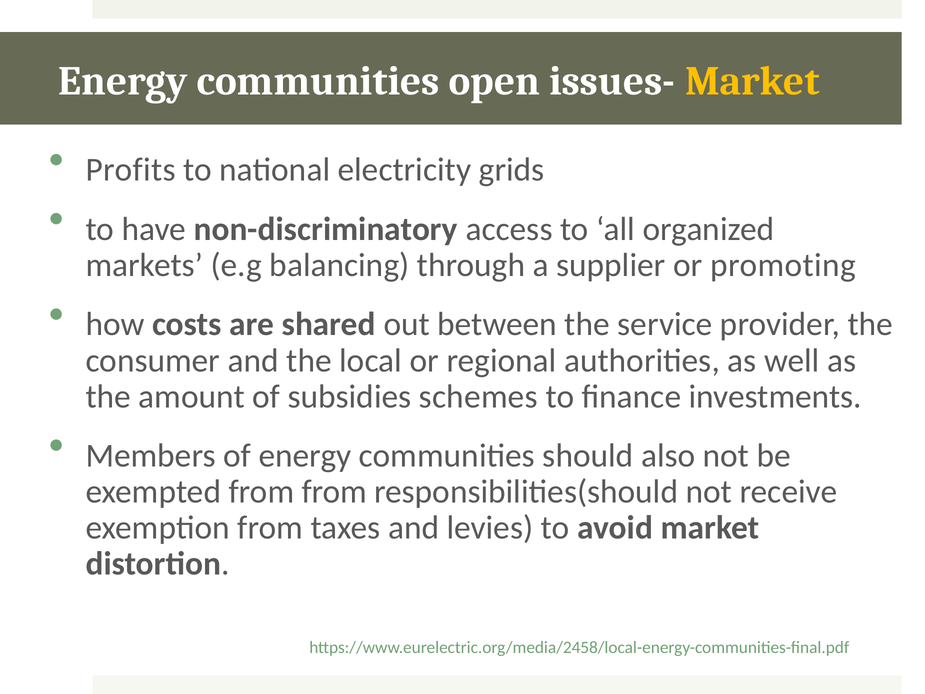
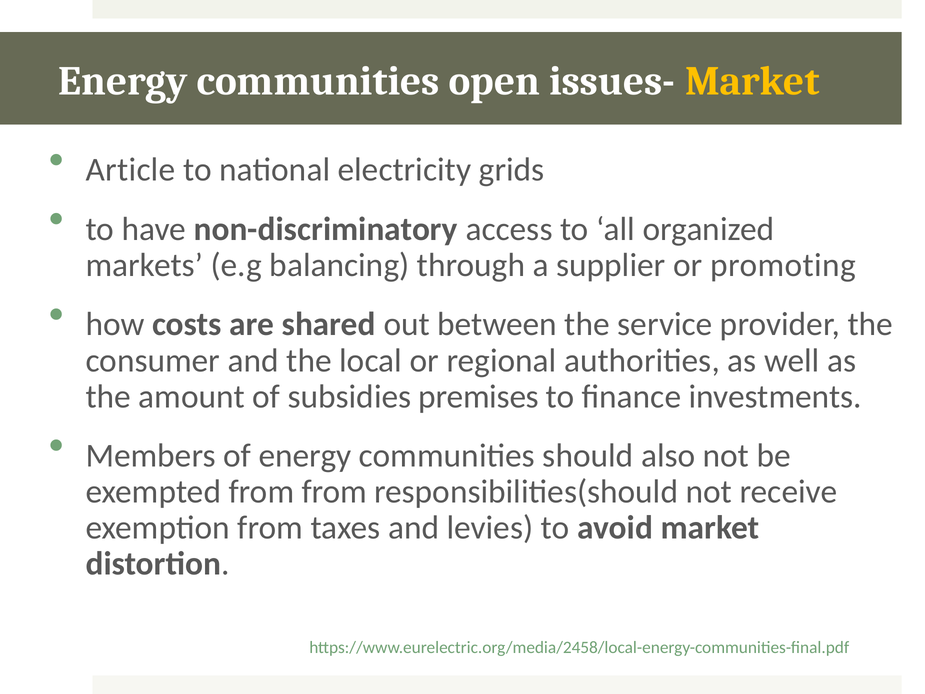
Profits: Profits -> Article (131, 170)
schemes: schemes -> premises (479, 396)
